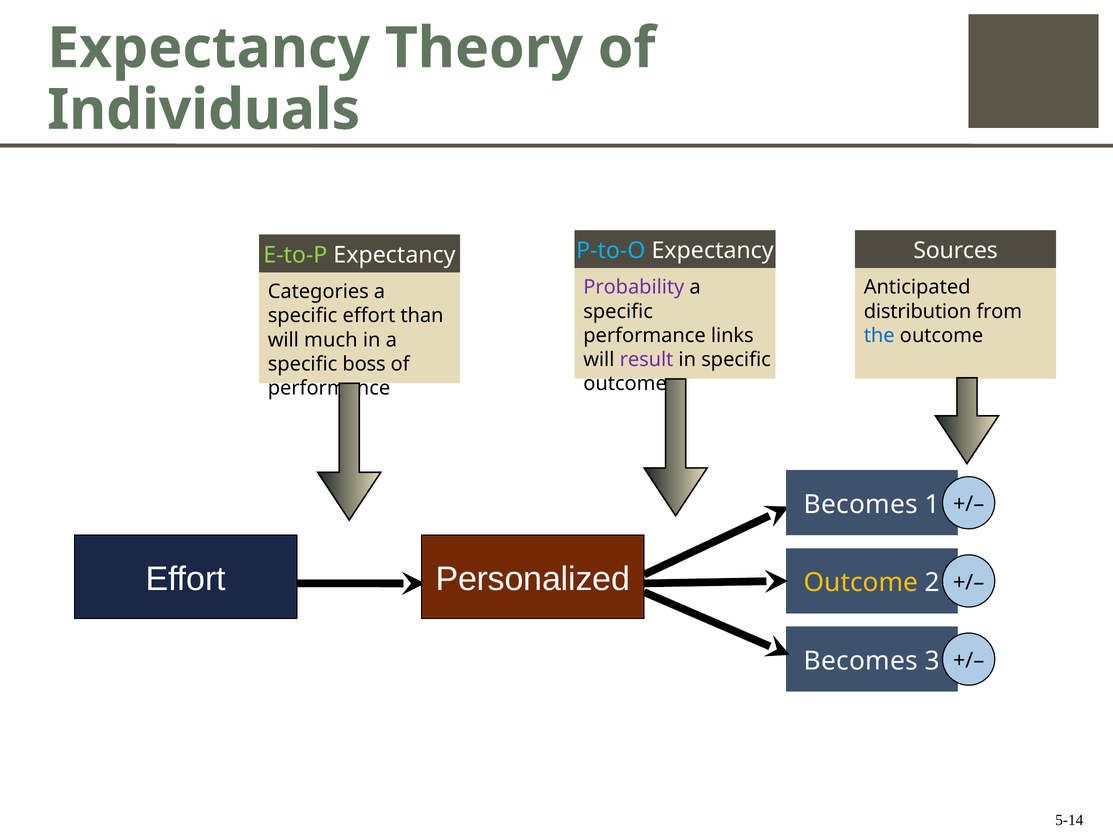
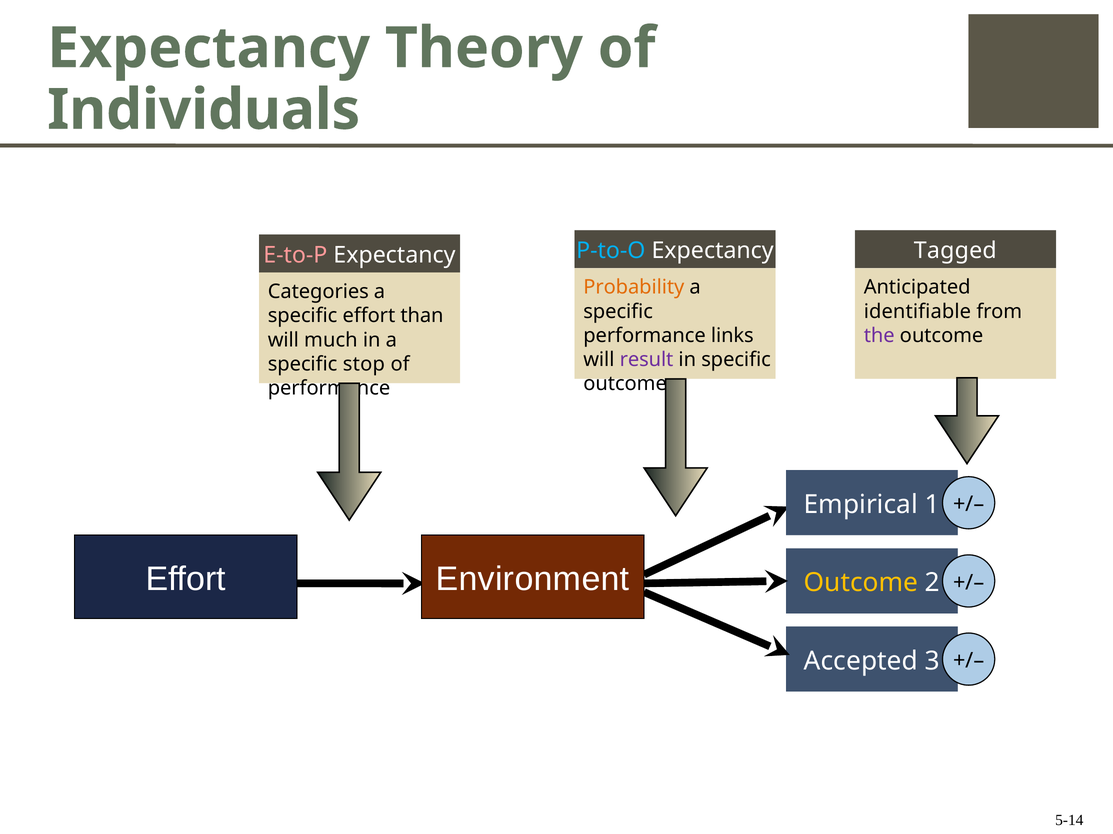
Sources: Sources -> Tagged (955, 251)
E-to-P colour: light green -> pink (295, 255)
Probability colour: purple -> orange (634, 288)
distribution: distribution -> identifiable (917, 312)
the colour: blue -> purple (879, 336)
boss: boss -> stop (364, 364)
Becomes: Becomes -> Empirical (861, 505)
Personalized: Personalized -> Environment (533, 580)
Becomes: Becomes -> Accepted (861, 661)
